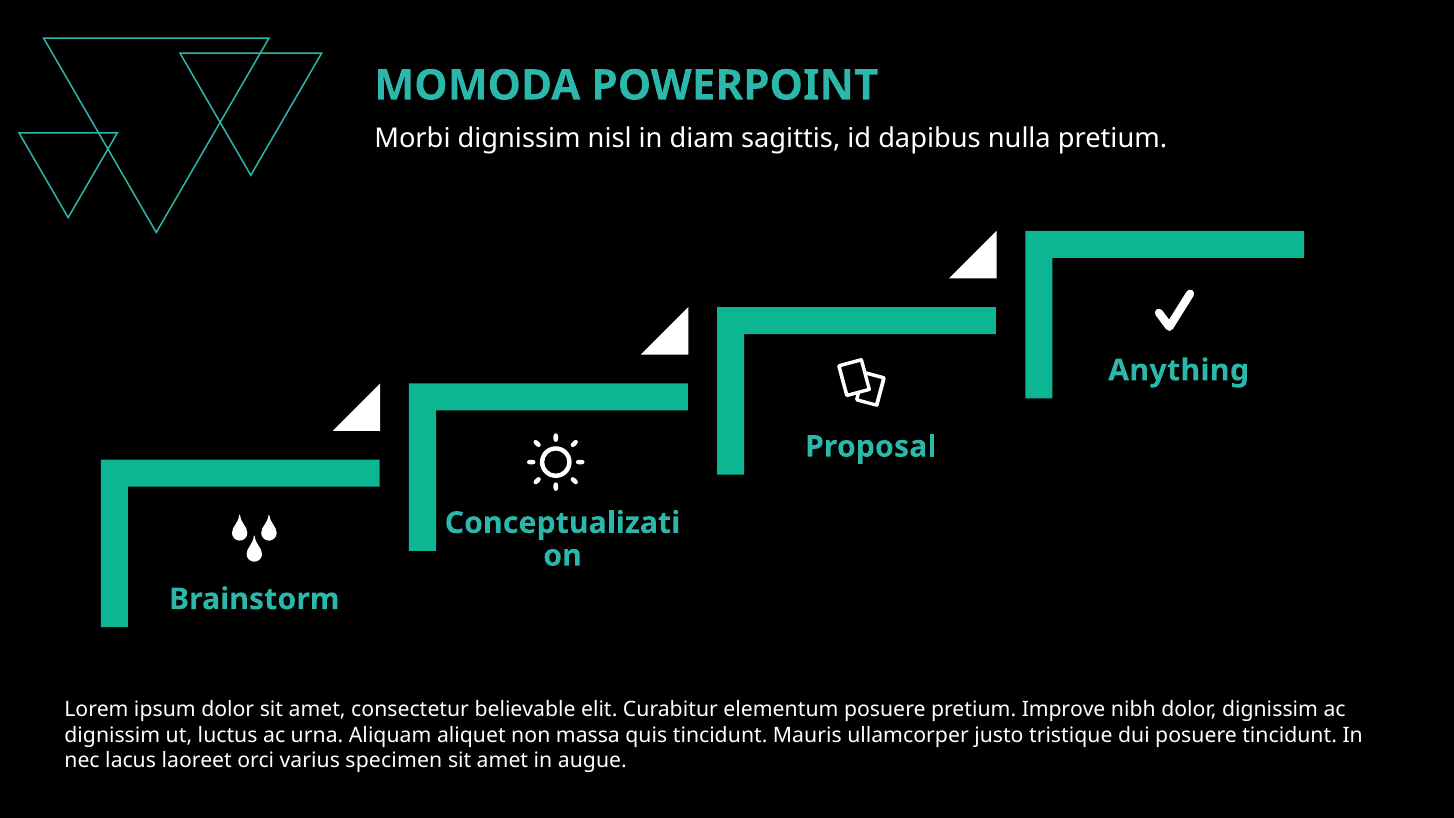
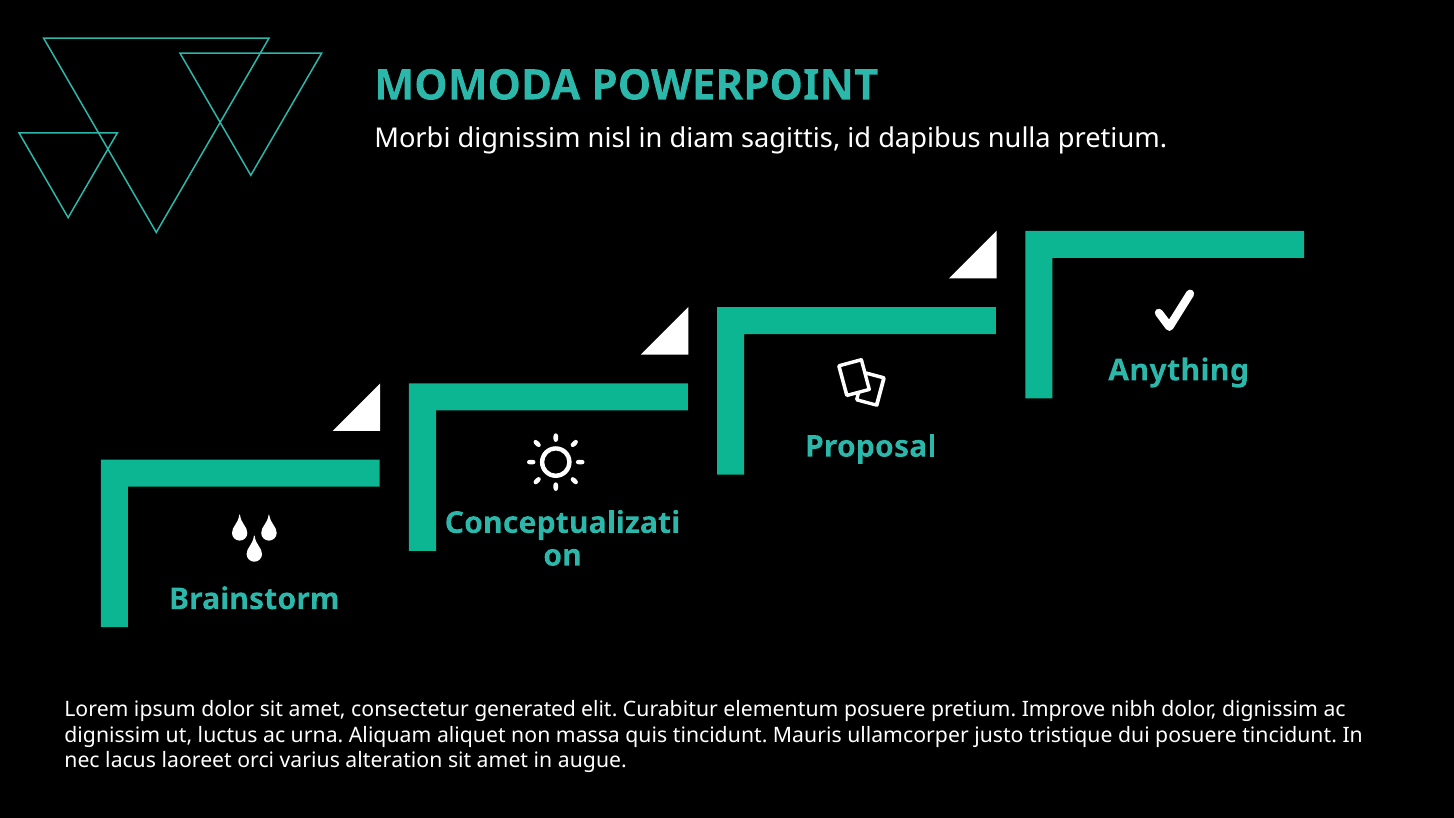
believable: believable -> generated (525, 709)
specimen: specimen -> alteration (394, 760)
